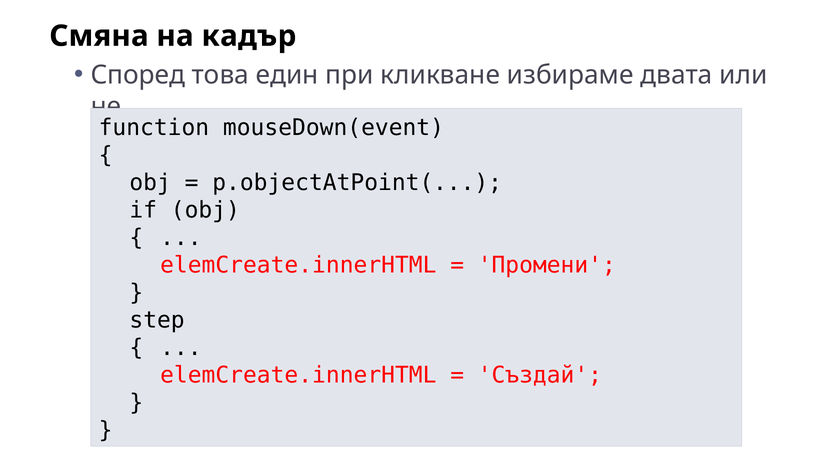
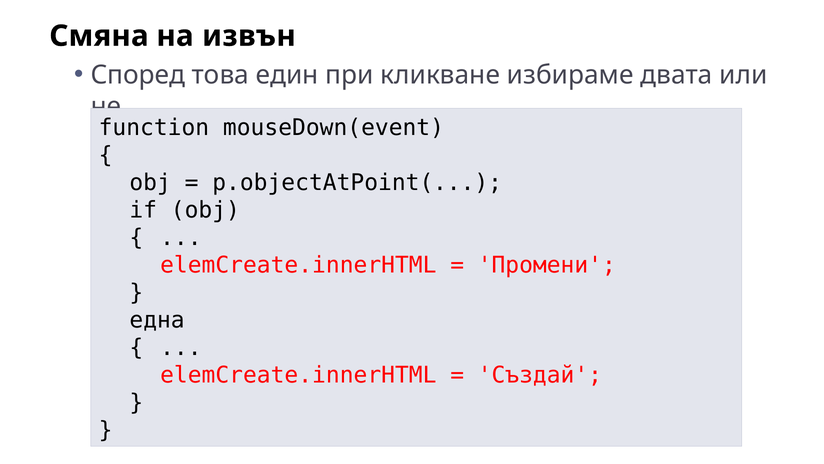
кадър: кадър -> извън (249, 36)
step: step -> една (157, 320)
